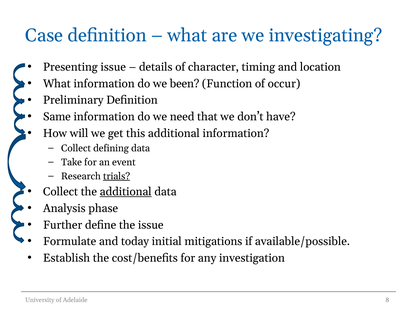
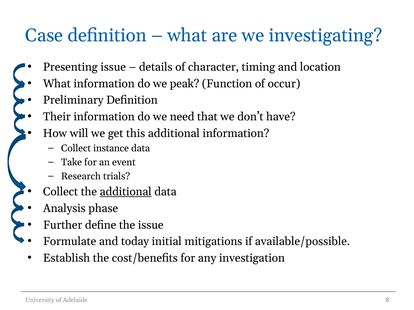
been: been -> peak (185, 84)
Same: Same -> Their (57, 117)
defining: defining -> instance (111, 148)
trials underline: present -> none (117, 176)
